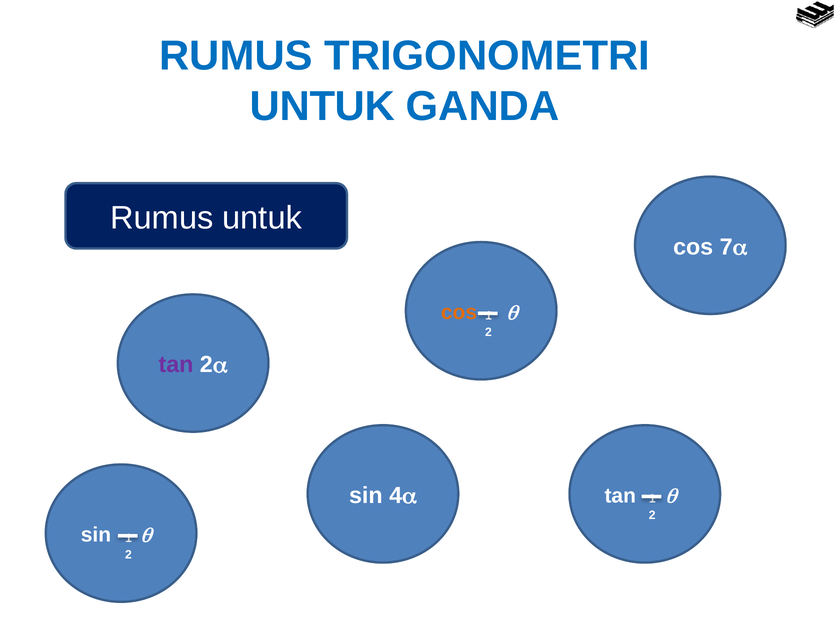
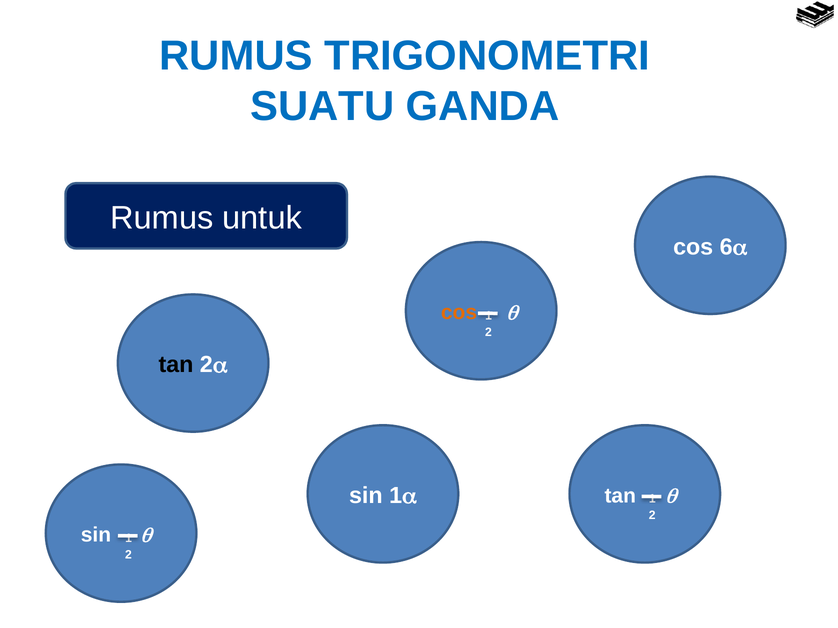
UNTUK: UNTUK -> SUATU (322, 106)
cos 7: 7 -> 6 (726, 247)
tan colour: purple -> black (176, 365)
sin 4: 4 -> 1 (396, 496)
